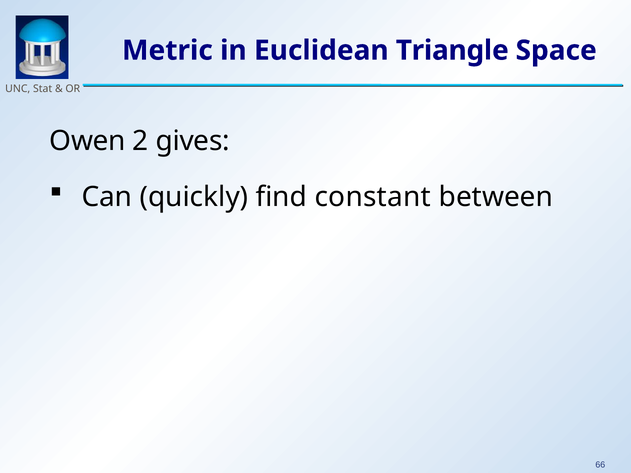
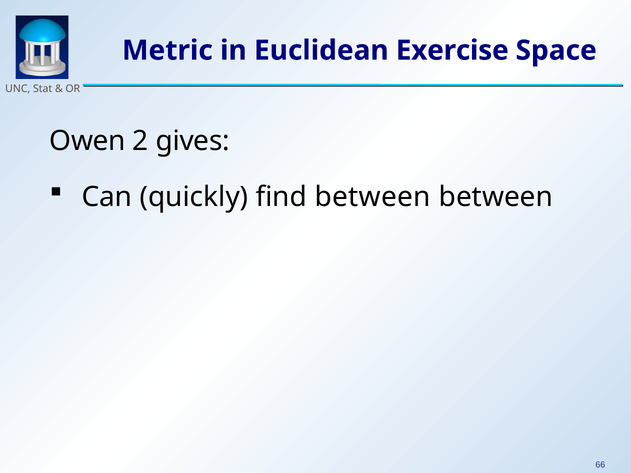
Triangle: Triangle -> Exercise (452, 50)
find constant: constant -> between (373, 197)
